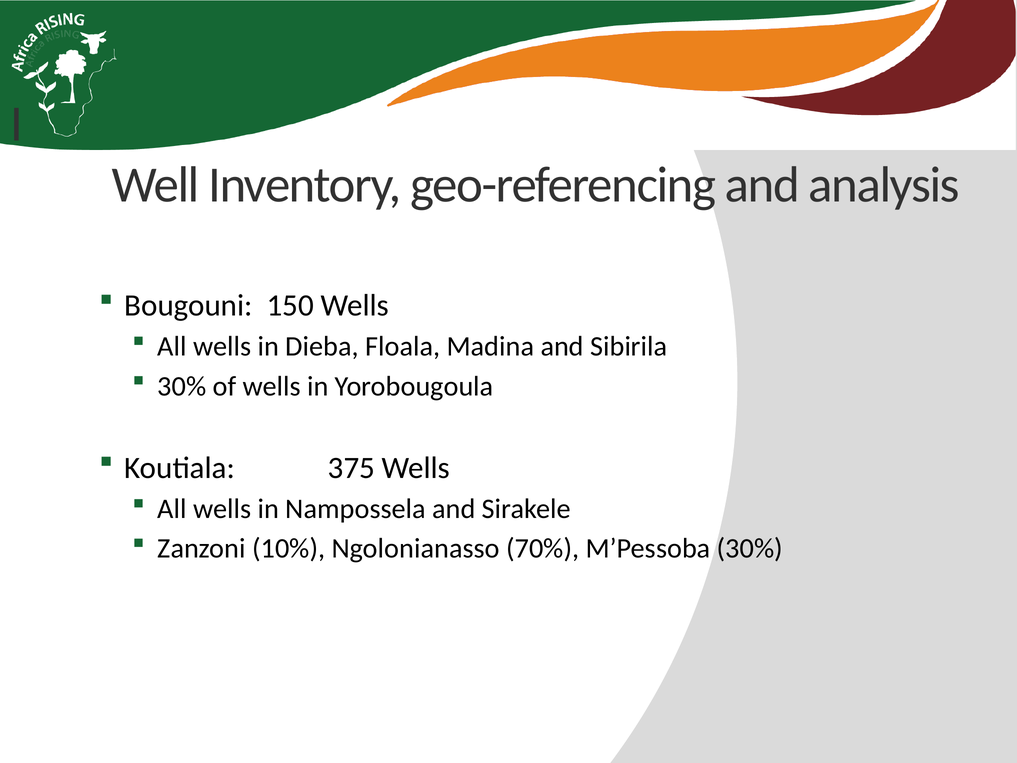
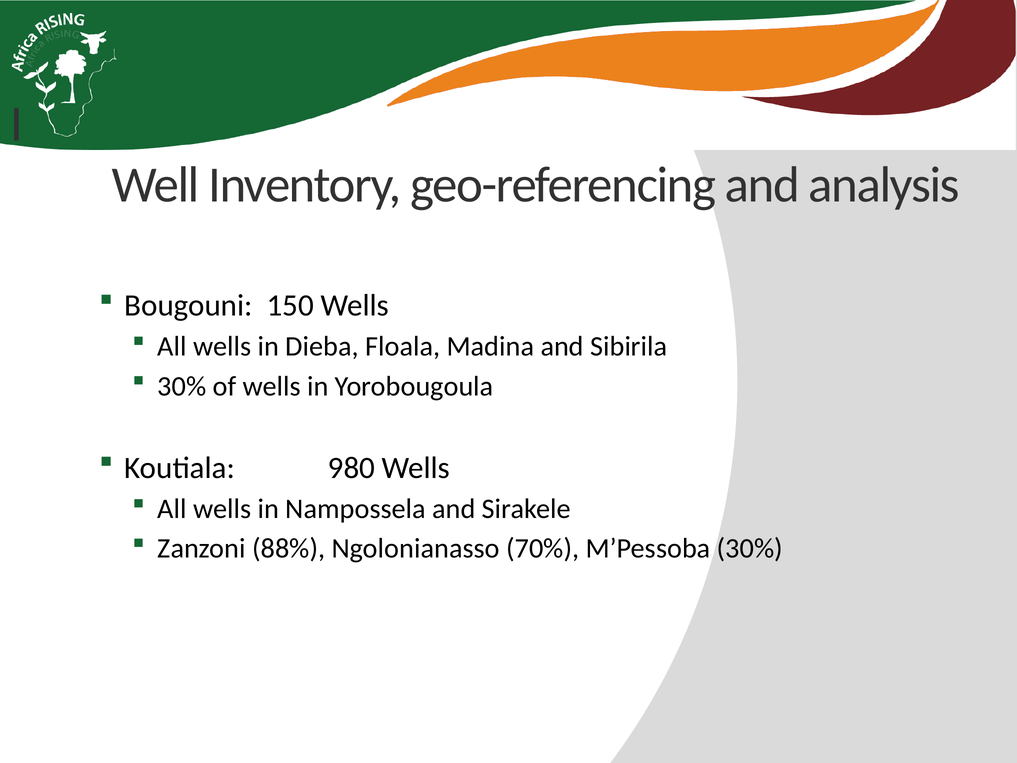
375: 375 -> 980 (351, 468)
10%: 10% -> 88% (289, 548)
